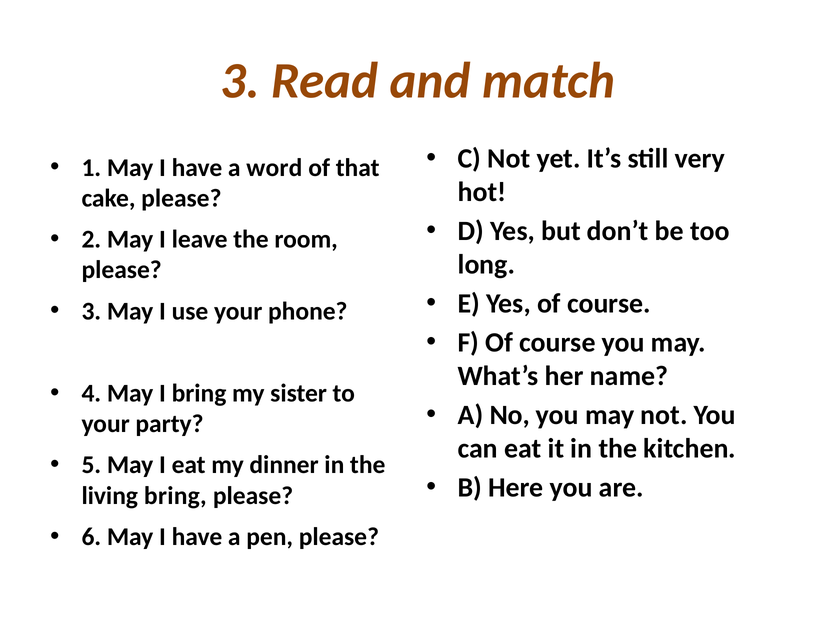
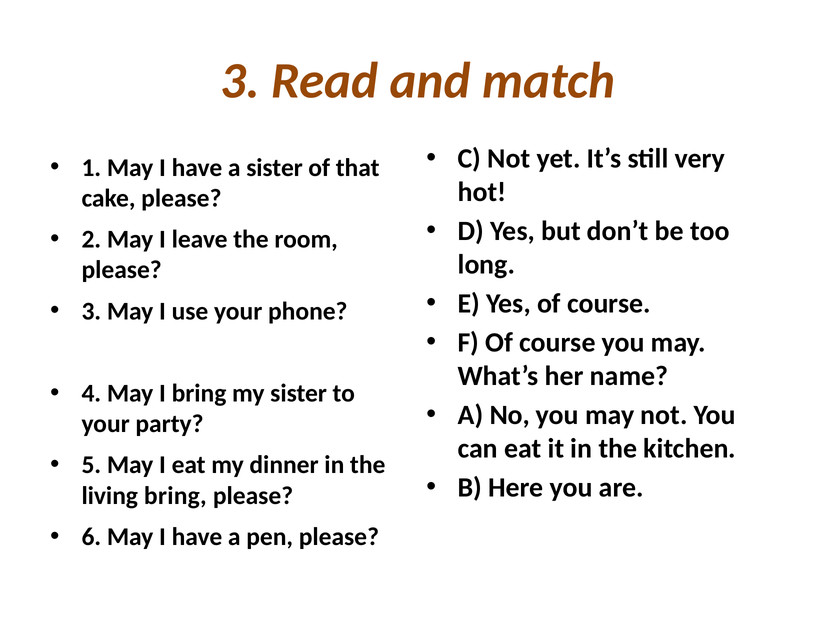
a word: word -> sister (275, 168)
